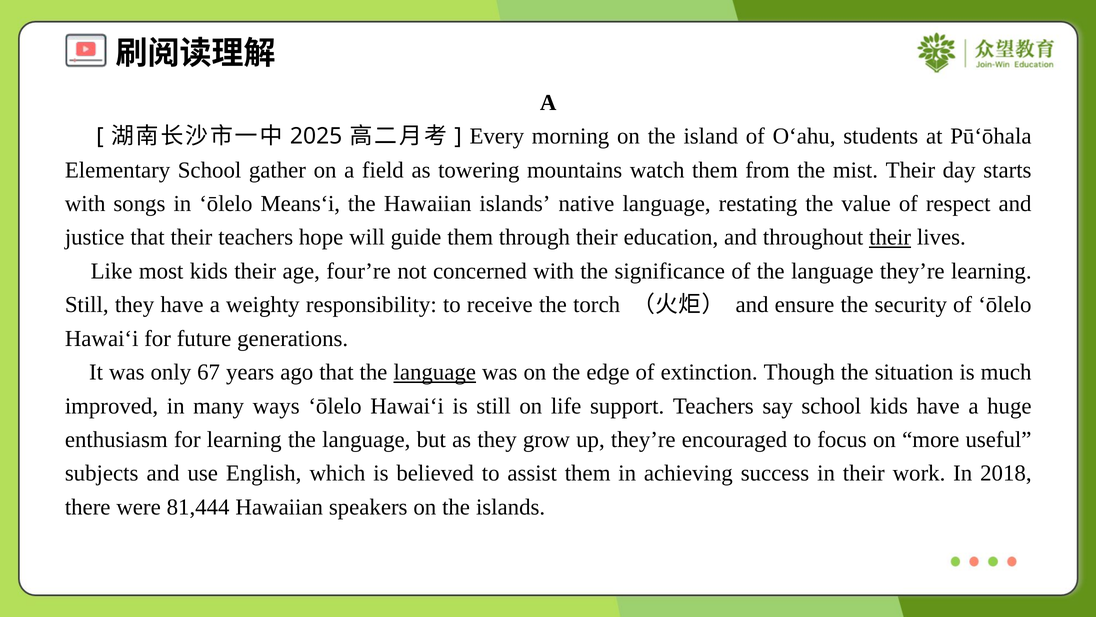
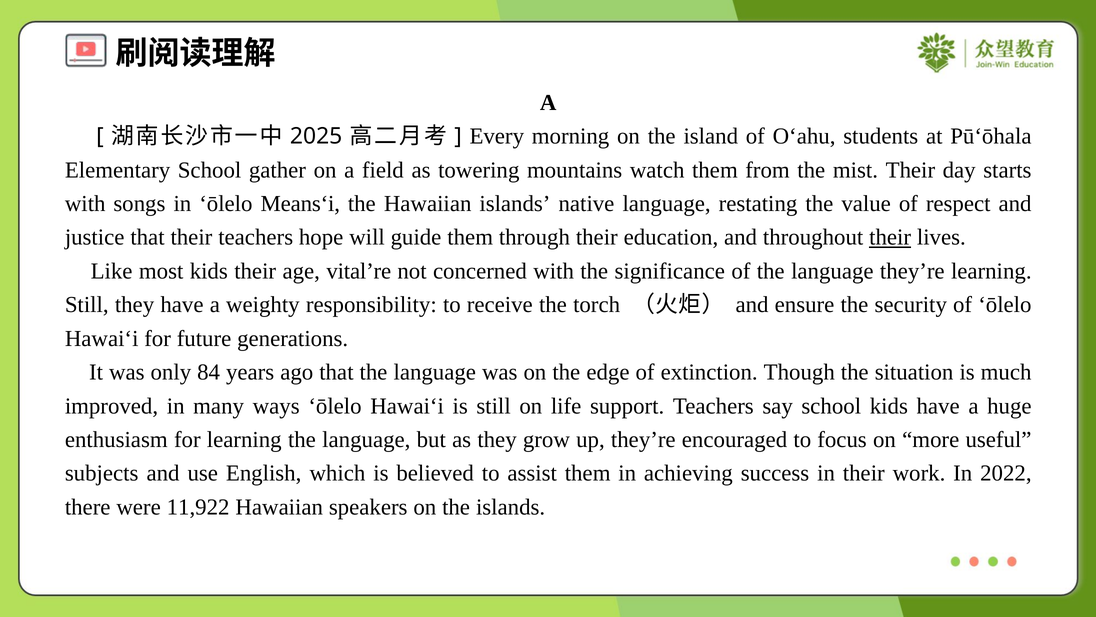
four’re: four’re -> vital’re (359, 271)
67: 67 -> 84 (209, 372)
language underline: present -> none (435, 372)
2018: 2018 -> 2022 (1006, 473)
81,444: 81,444 -> 11,922 (198, 507)
